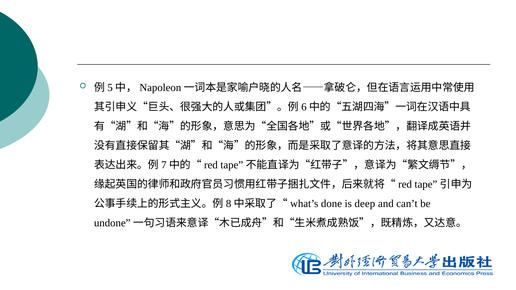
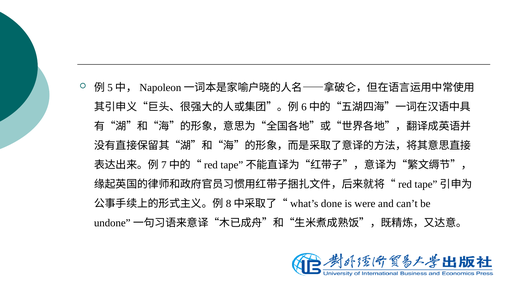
deep: deep -> were (365, 204)
